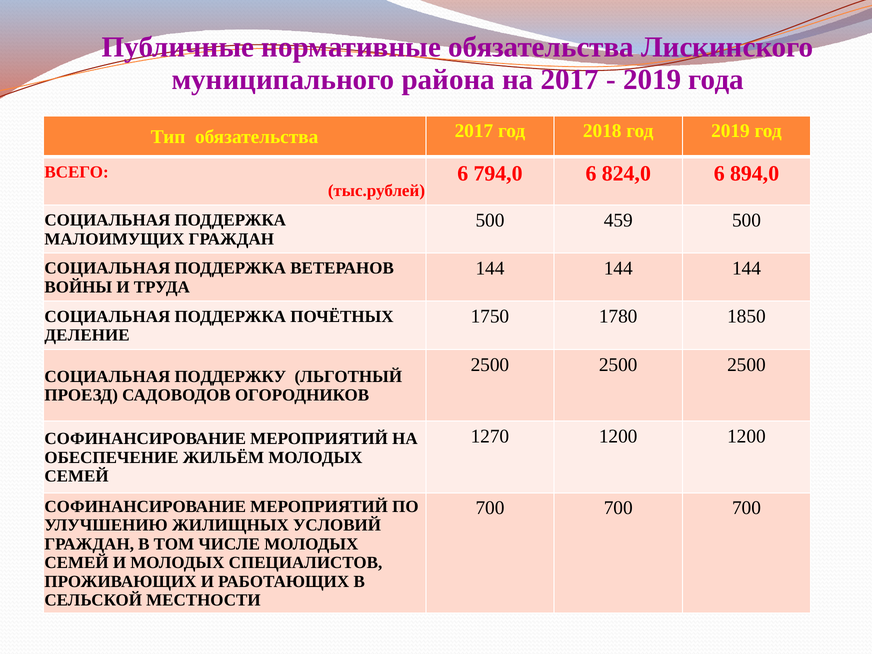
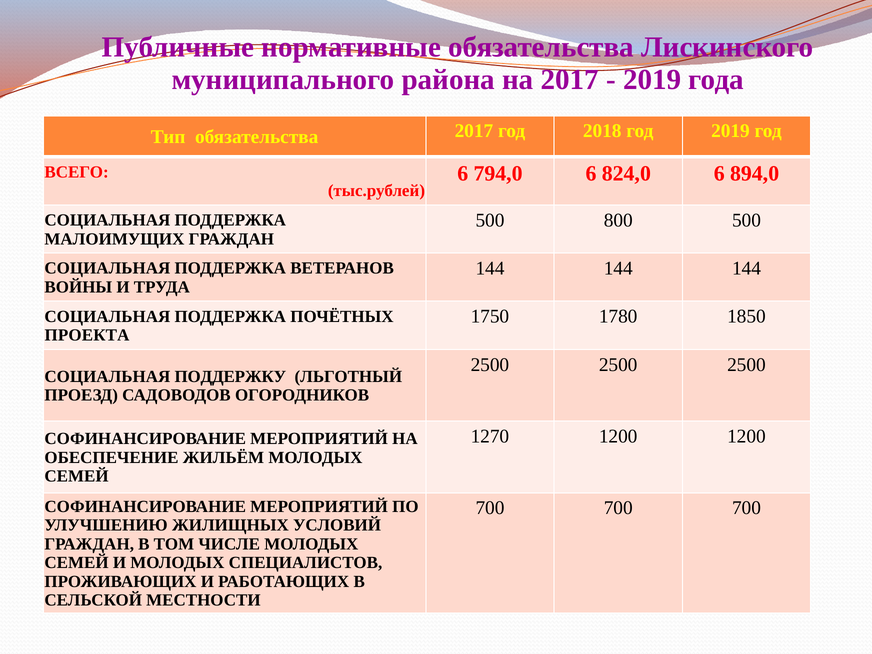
459: 459 -> 800 (618, 220)
ДЕЛЕНИЕ: ДЕЛЕНИЕ -> ПРОЕКТА (87, 335)
